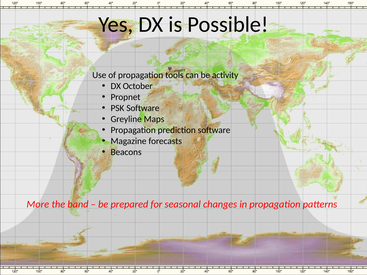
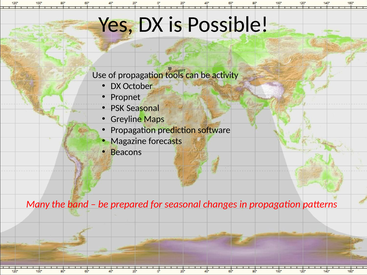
PSK Software: Software -> Seasonal (143, 108)
More: More -> Many (38, 204)
